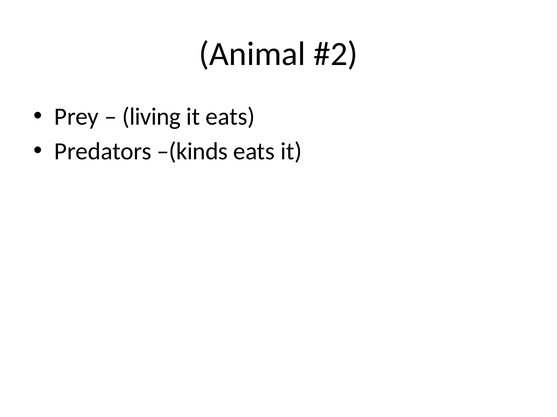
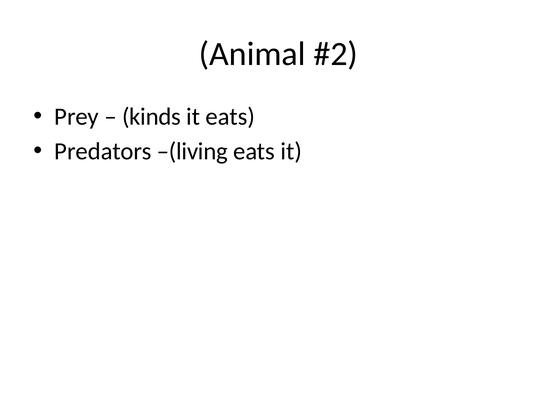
living: living -> kinds (151, 117)
–(kinds: –(kinds -> –(living (192, 152)
